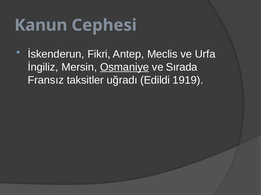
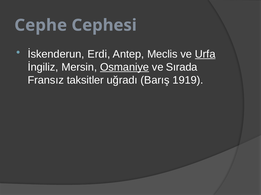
Kanun: Kanun -> Cephe (41, 25)
Fikri: Fikri -> Erdi (99, 54)
Urfa underline: none -> present (205, 54)
Edildi: Edildi -> Barış (155, 80)
